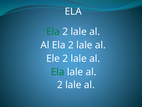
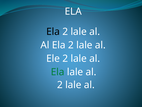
Ela colour: green -> black (53, 31)
